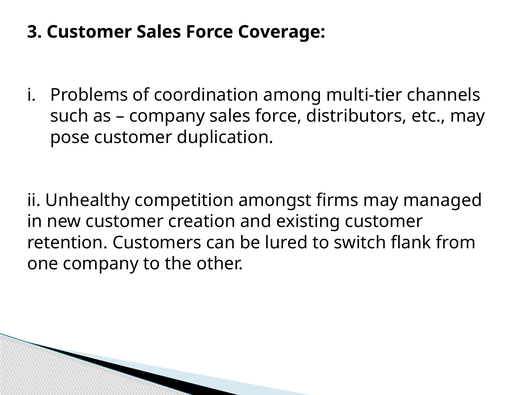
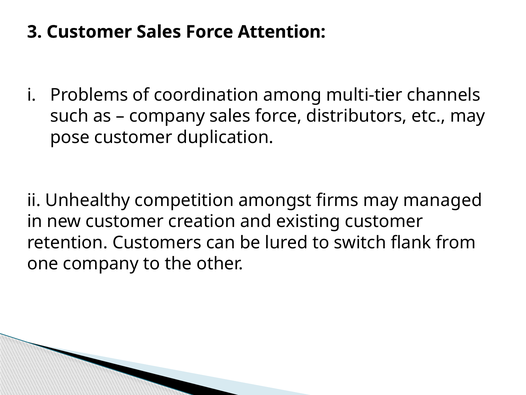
Coverage: Coverage -> Attention (282, 32)
